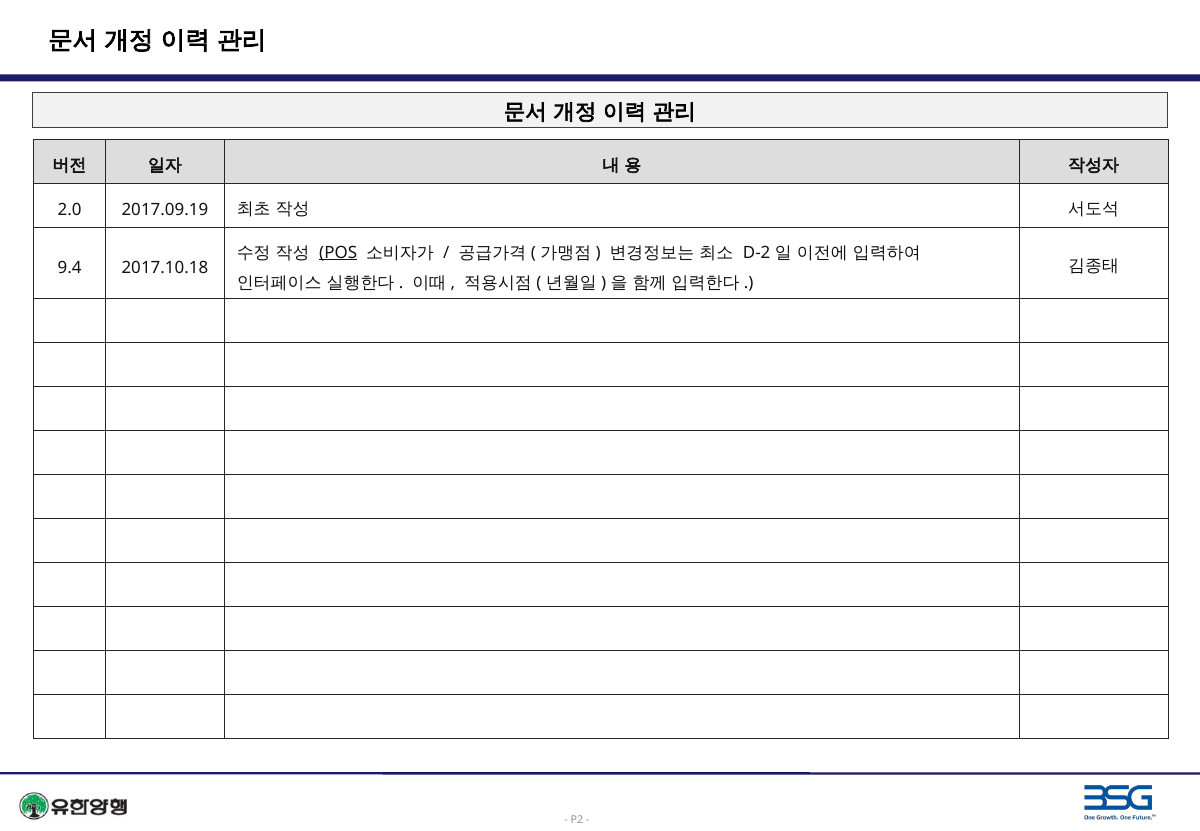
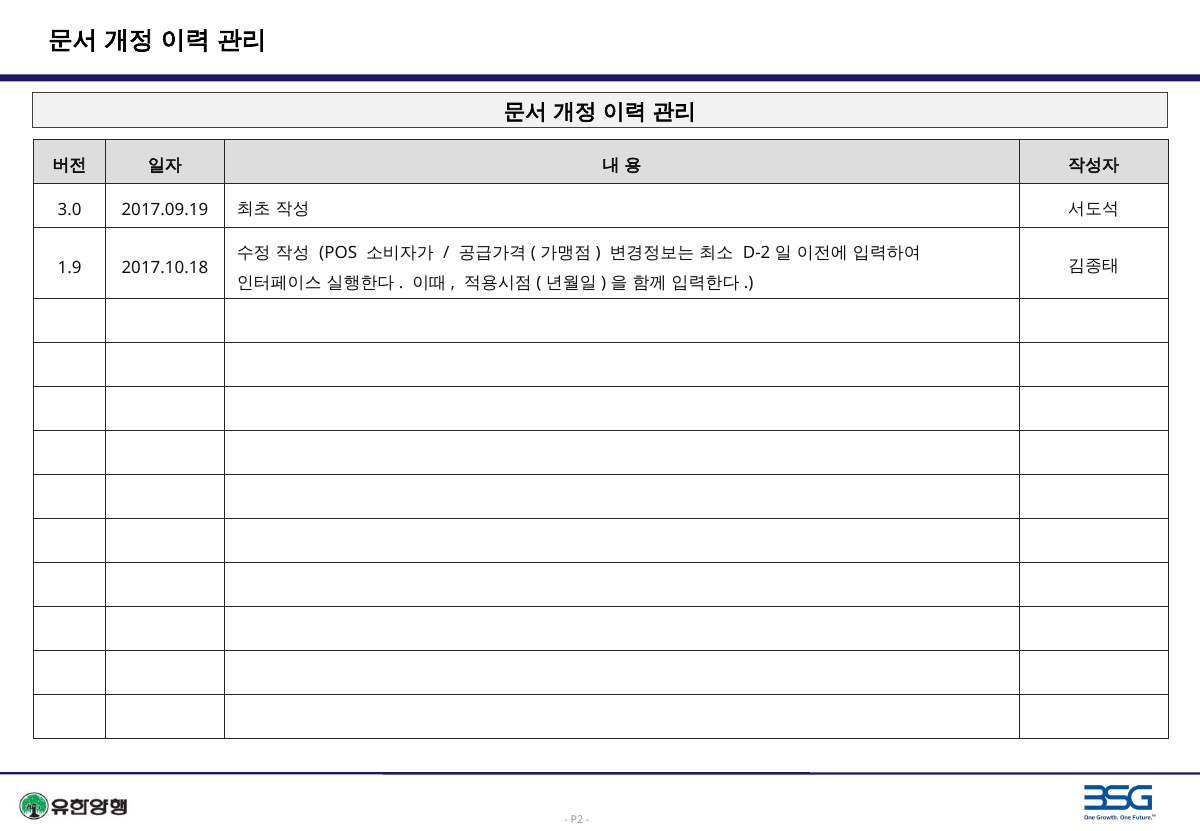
2.0: 2.0 -> 3.0 (70, 210)
POS underline: present -> none (338, 252)
9.4: 9.4 -> 1.9 (70, 267)
